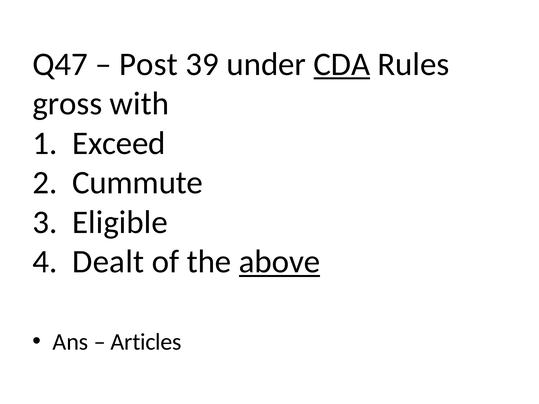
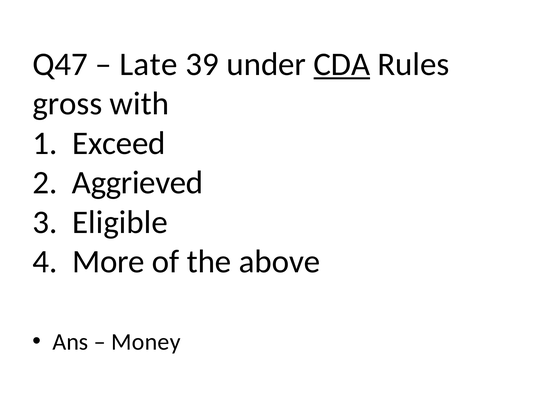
Post: Post -> Late (148, 64)
Cummute: Cummute -> Aggrieved (138, 183)
Dealt: Dealt -> More (108, 262)
above underline: present -> none (279, 262)
Articles: Articles -> Money (146, 342)
